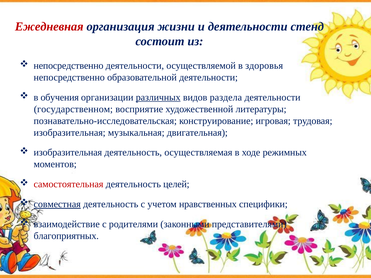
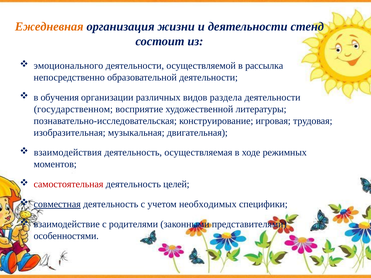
Ежедневная colour: red -> orange (49, 27)
непосредственно: непосредственно -> эмоционального (68, 66)
здоровья: здоровья -> рассылка (264, 66)
различных underline: present -> none (158, 97)
изобразительная: изобразительная -> взаимодействия (68, 153)
нравственных: нравственных -> необходимых (208, 204)
благоприятных: благоприятных -> особенностями (66, 236)
